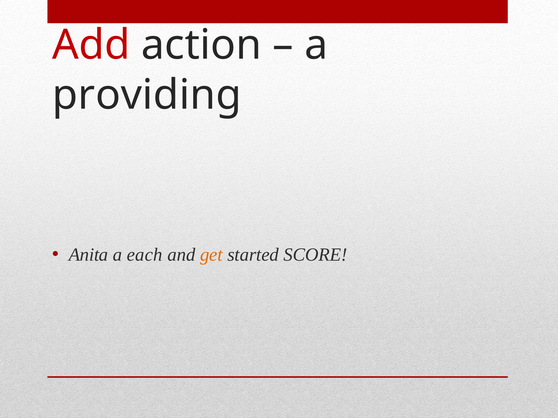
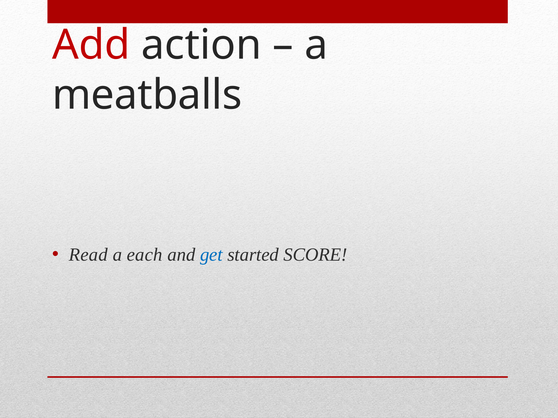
providing: providing -> meatballs (147, 95)
Anita: Anita -> Read (88, 255)
get colour: orange -> blue (211, 255)
